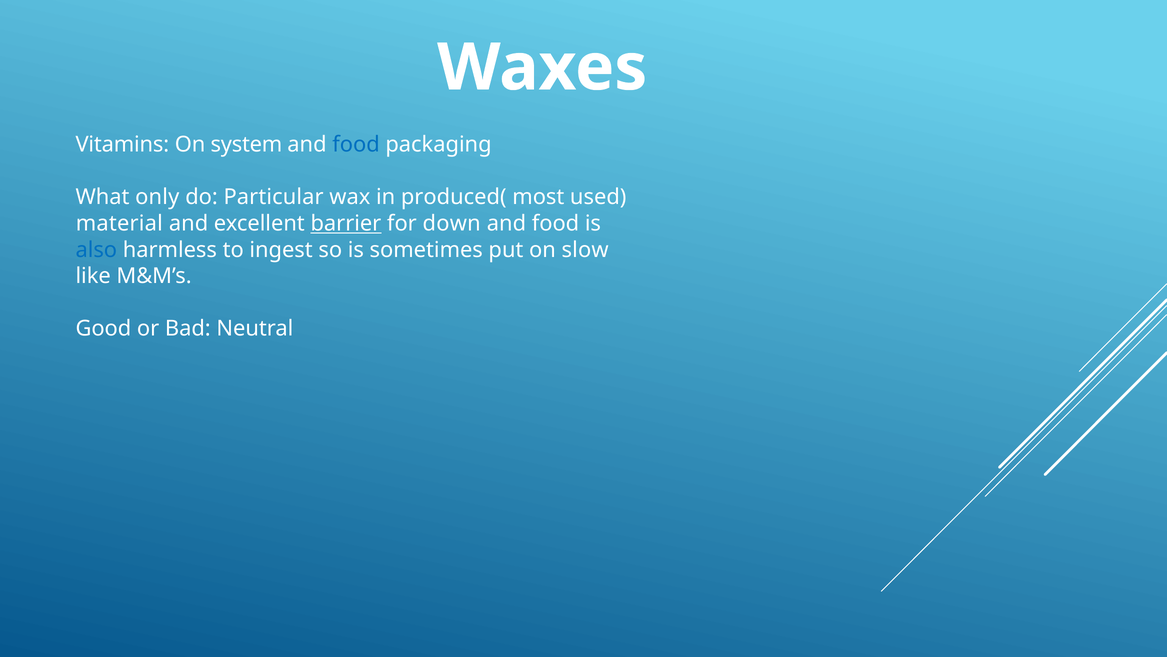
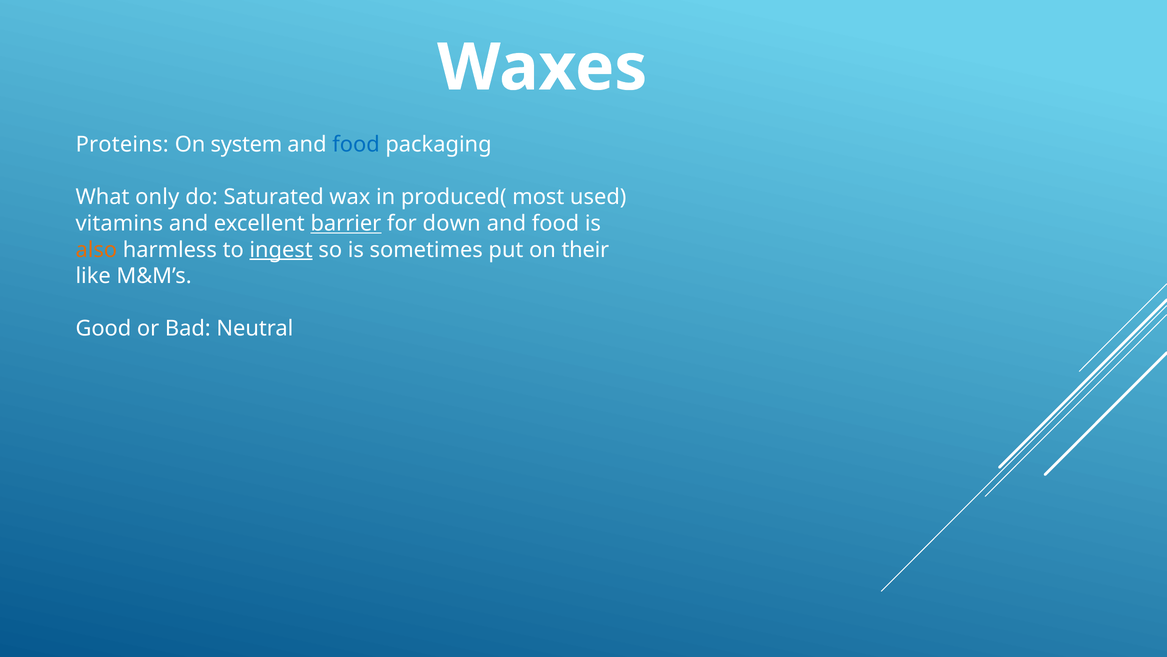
Vitamins: Vitamins -> Proteins (122, 145)
Particular: Particular -> Saturated (274, 197)
material: material -> vitamins (119, 223)
also colour: blue -> orange (96, 250)
ingest underline: none -> present (281, 250)
slow: slow -> their (585, 250)
